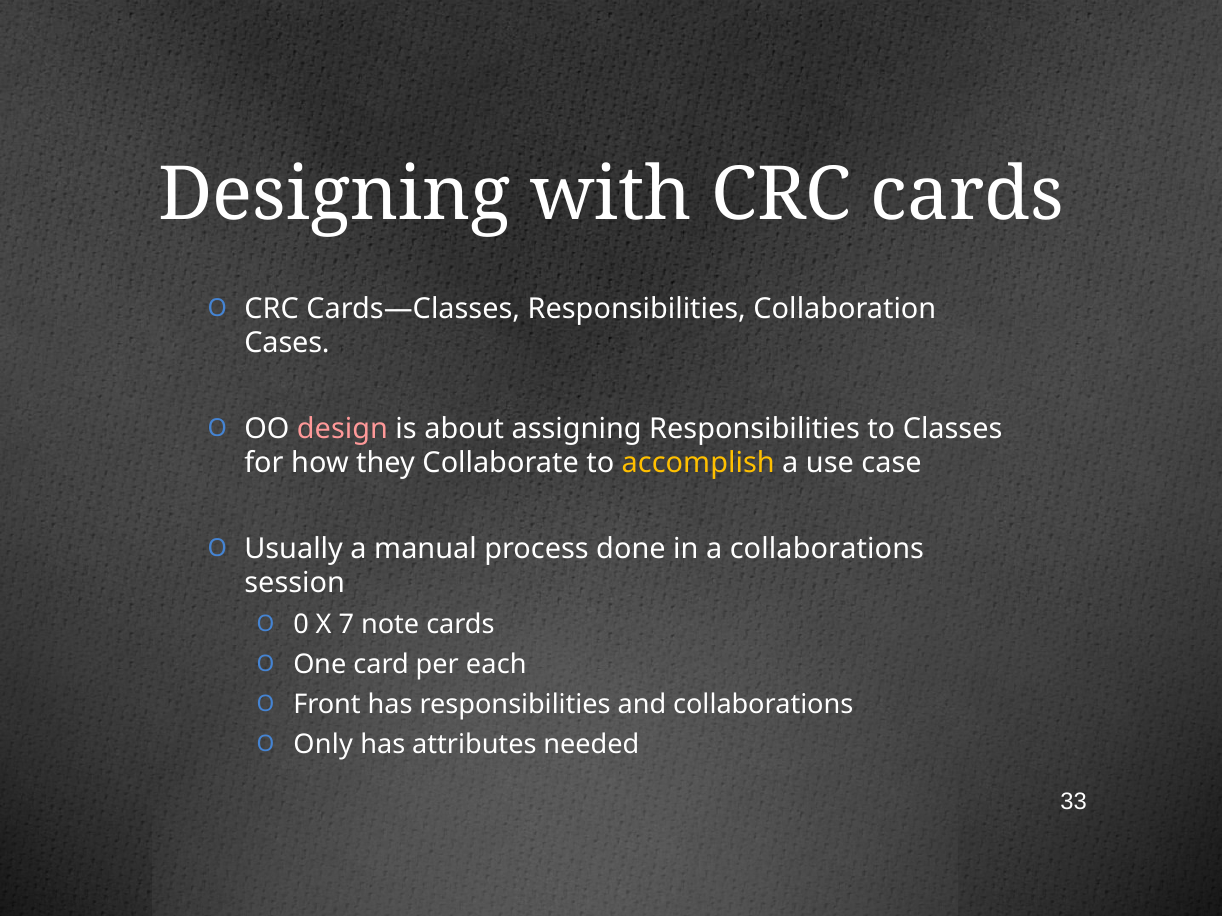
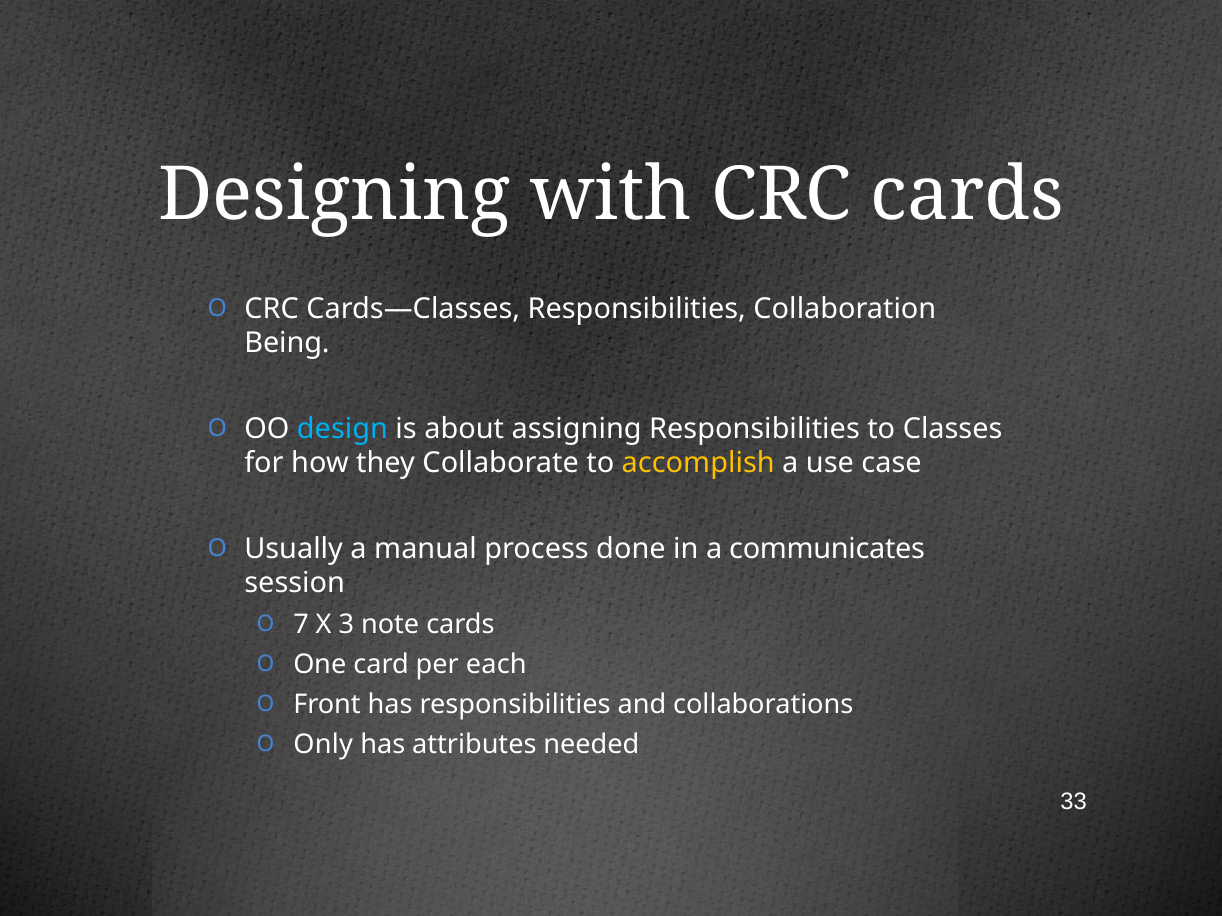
Cases: Cases -> Being (287, 343)
design colour: pink -> light blue (342, 429)
a collaborations: collaborations -> communicates (827, 549)
0: 0 -> 7 (301, 625)
7: 7 -> 3 (346, 625)
